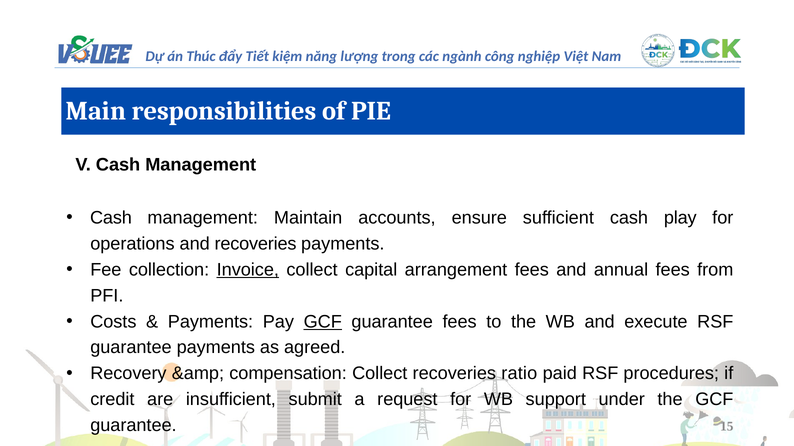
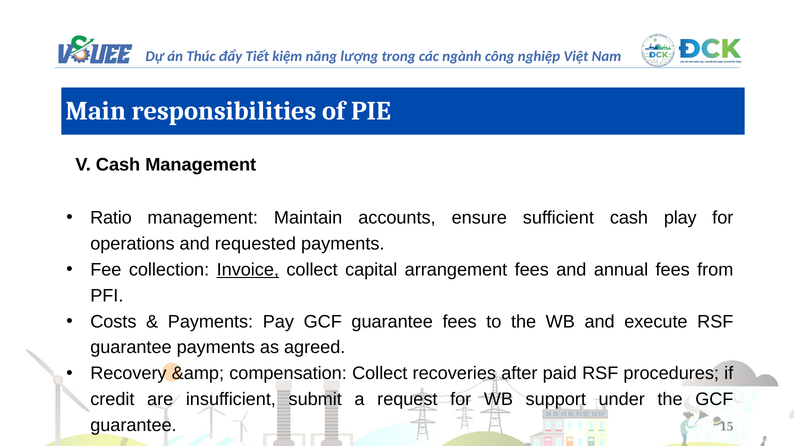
Cash: Cash -> Ratio (111, 218)
and recoveries: recoveries -> requested (255, 244)
GCF underline: present -> none (323, 322)
ratio: ratio -> after (519, 374)
